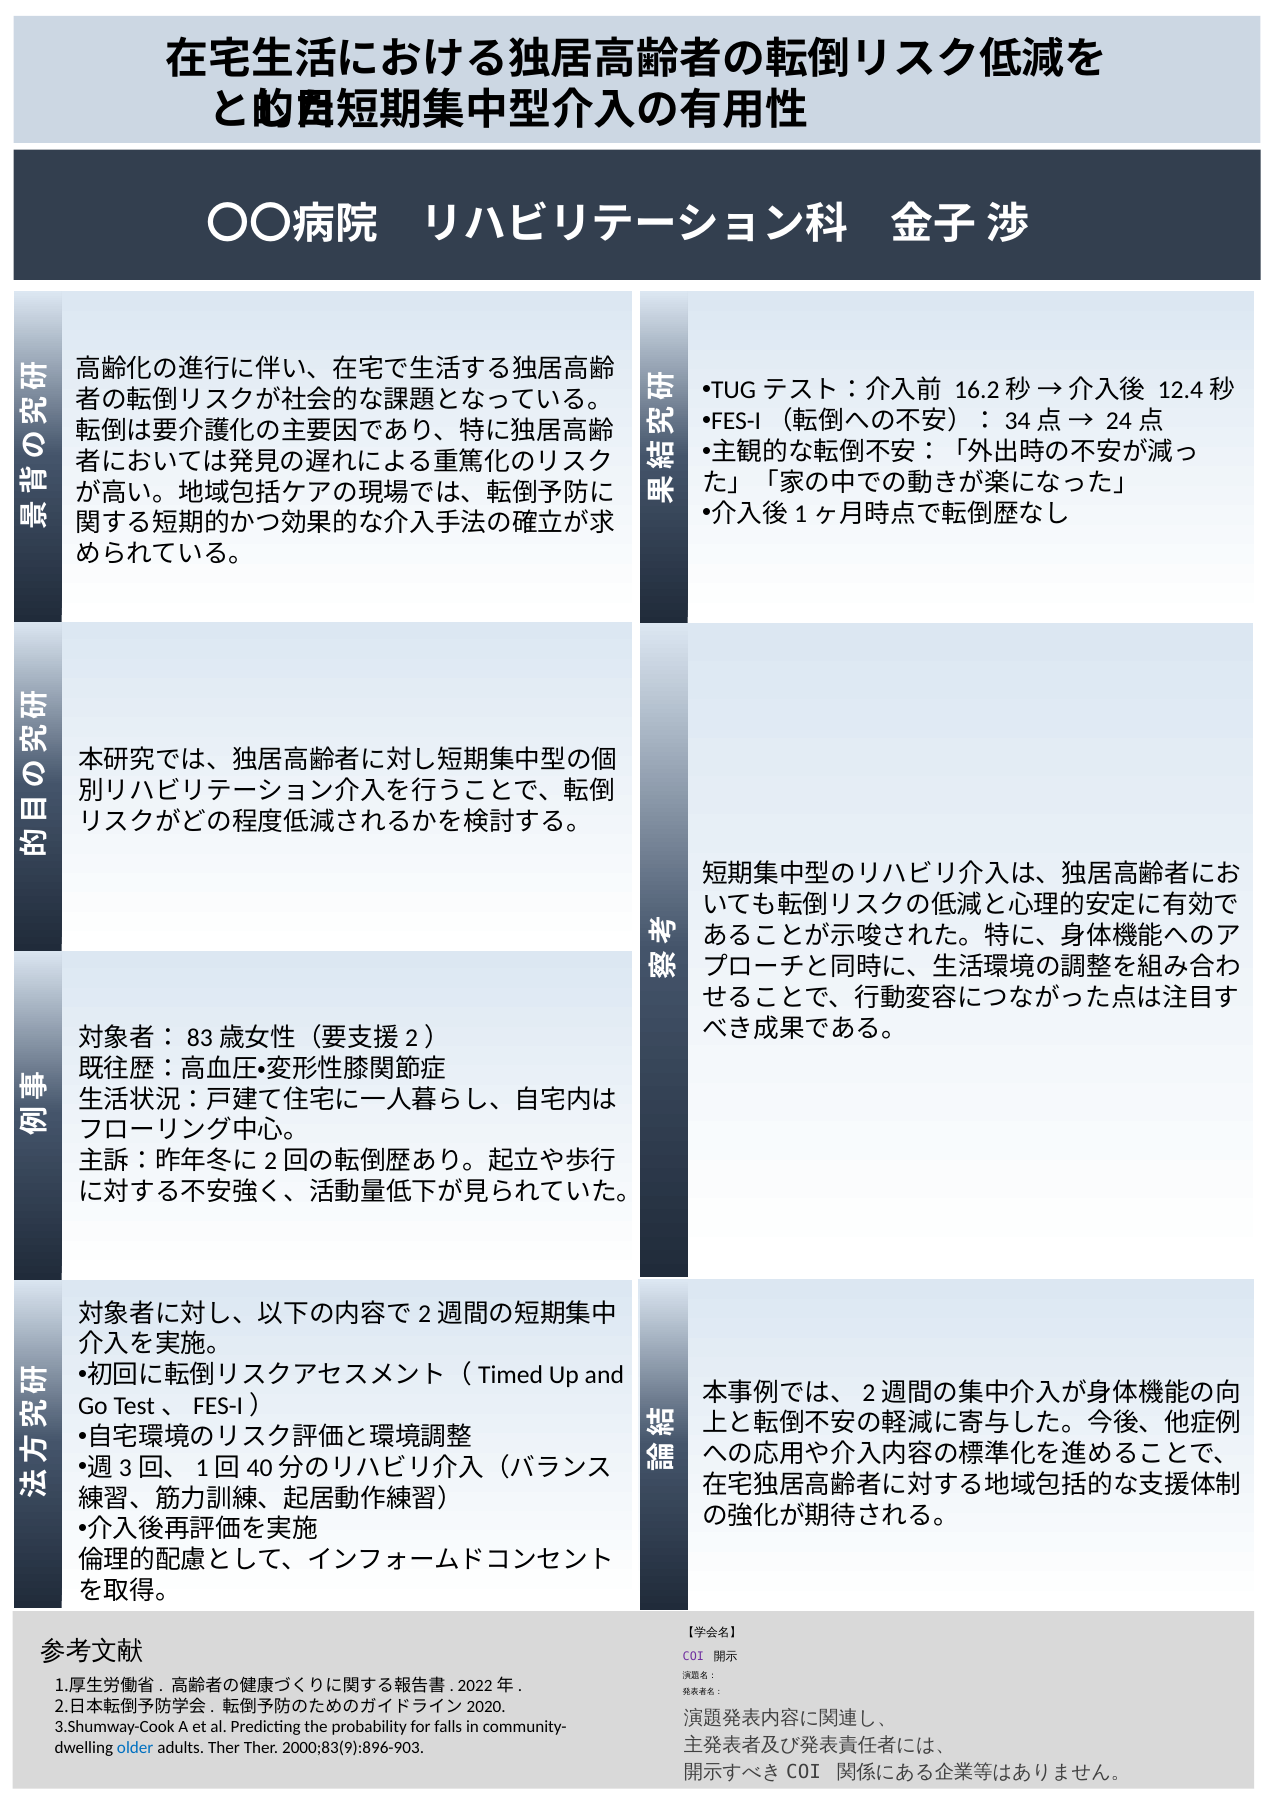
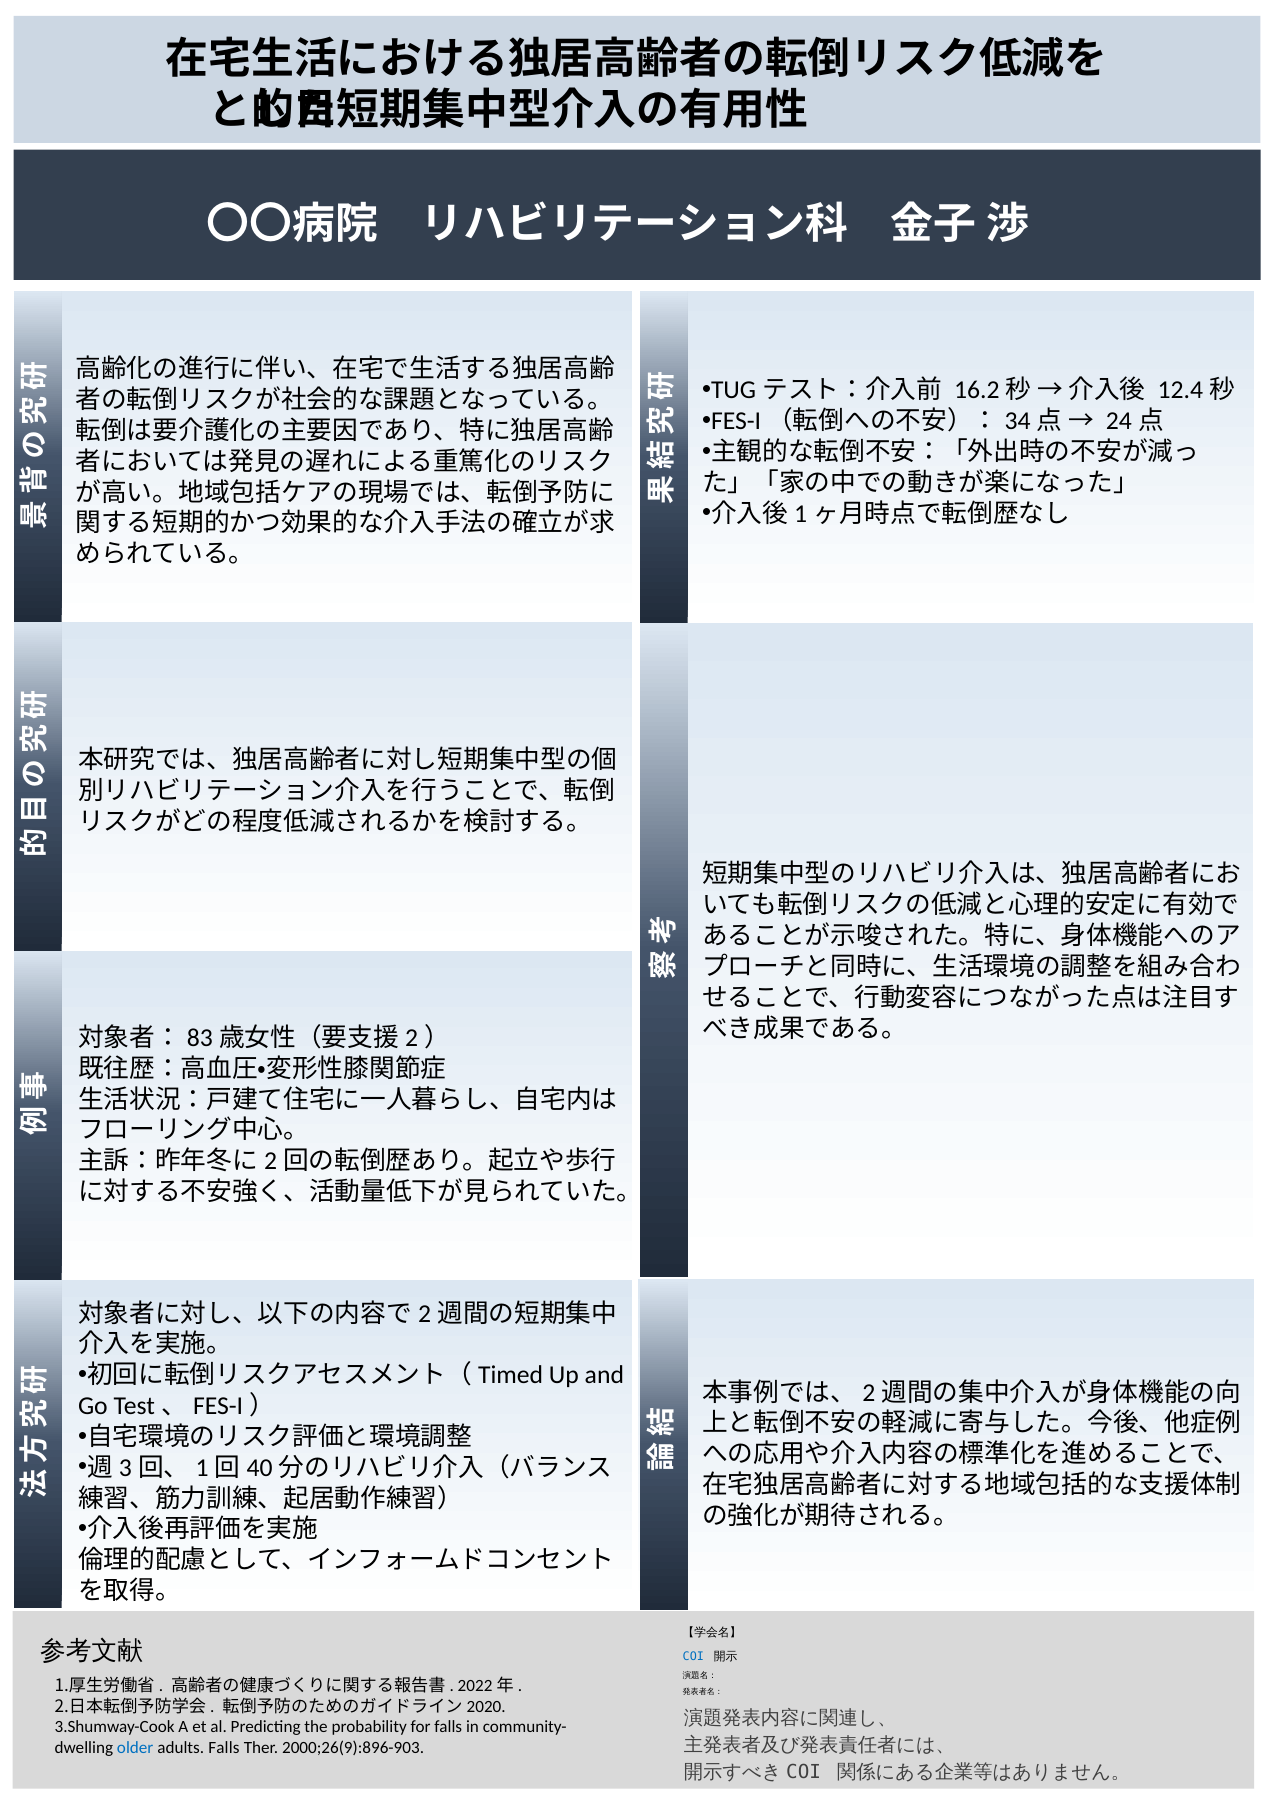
COI colour: purple -> blue (693, 1656)
adults Ther: Ther -> Falls (224, 1747)
2000;83(9):896-903: 2000;83(9):896-903 -> 2000;26(9):896-903 (353, 1747)
